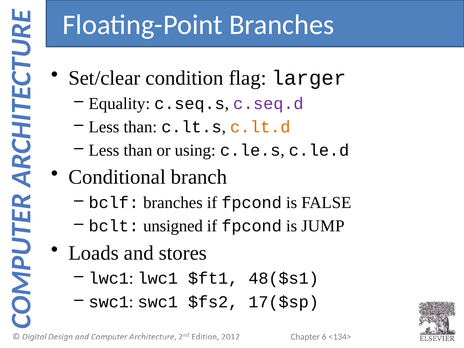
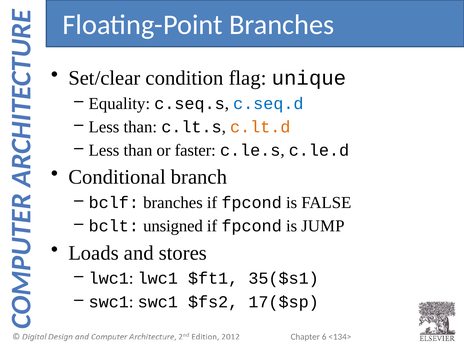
larger: larger -> unique (309, 78)
c.seq.d colour: purple -> blue (268, 103)
using: using -> faster (195, 150)
48($s1: 48($s1 -> 35($s1 (284, 278)
